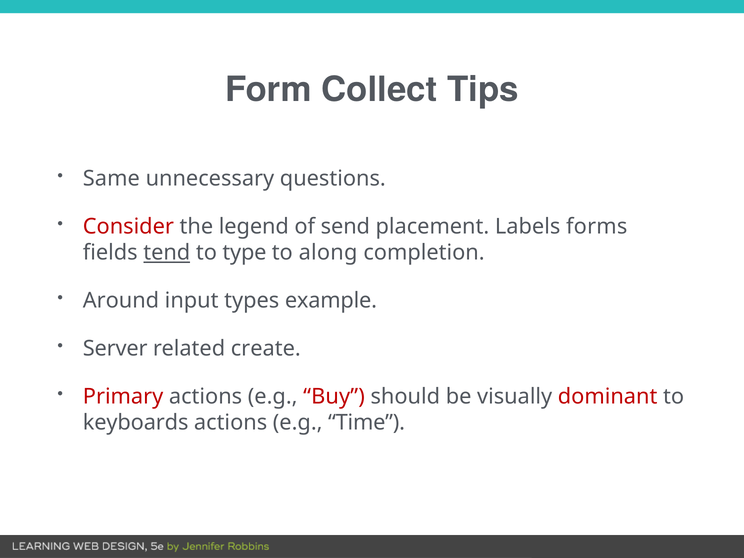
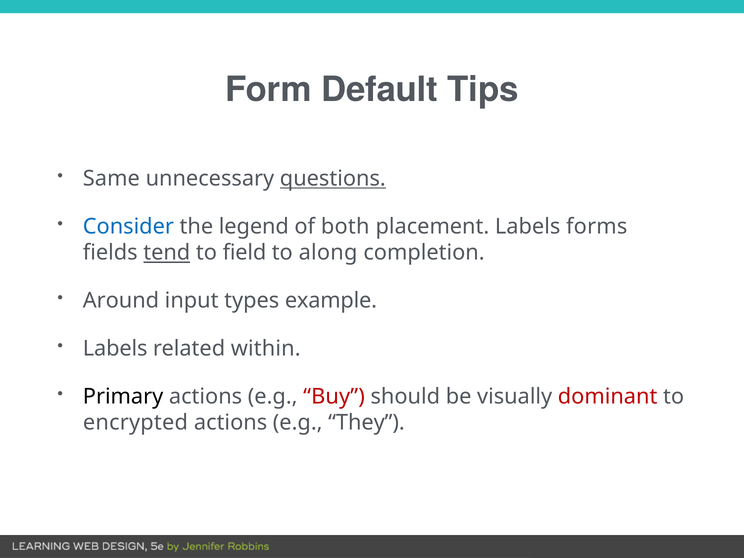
Collect: Collect -> Default (379, 90)
questions underline: none -> present (333, 179)
Consider colour: red -> blue (128, 227)
send: send -> both (345, 227)
type: type -> field (244, 253)
Server: Server -> Labels (115, 349)
create: create -> within (266, 349)
Primary colour: red -> black (123, 397)
keyboards: keyboards -> encrypted (135, 423)
Time: Time -> They (366, 423)
